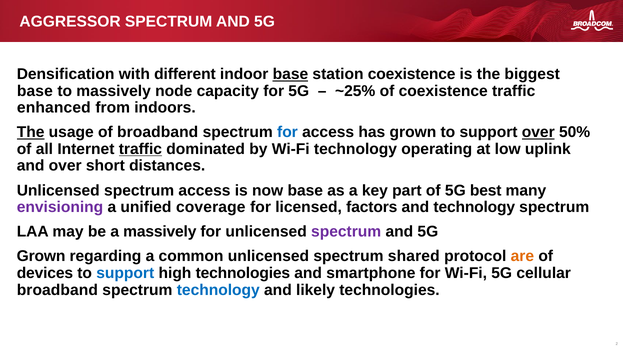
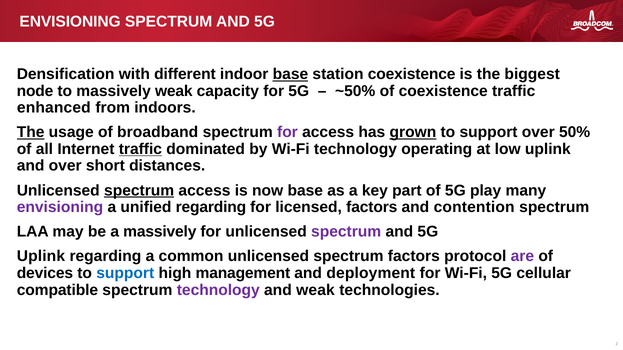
AGGRESSOR: AGGRESSOR -> ENVISIONING (70, 22)
base: base -> node (35, 91)
massively node: node -> weak (174, 91)
~25%: ~25% -> ~50% (355, 91)
for colour: blue -> purple (287, 132)
grown underline: none -> present (413, 132)
over underline: present -> none (538, 132)
spectrum underline: none -> present (139, 191)
best: best -> play (486, 191)
unified coverage: coverage -> regarding (211, 207)
and technology: technology -> contention (474, 207)
Grown: Grown -> Uplink (41, 257)
spectrum shared: shared -> factors (414, 257)
are colour: orange -> purple (522, 257)
high technologies: technologies -> management (243, 273)
smartphone: smartphone -> deployment (371, 273)
broadband: broadband -> compatible (57, 290)
technology colour: blue -> purple (218, 290)
and likely: likely -> weak (315, 290)
